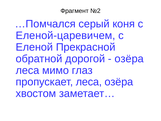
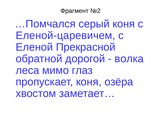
озёра: озёра -> волка (129, 59)
пропускает леса: леса -> коня (89, 82)
